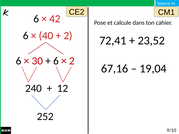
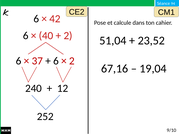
72,41: 72,41 -> 51,04 (113, 41)
30: 30 -> 37 (37, 61)
